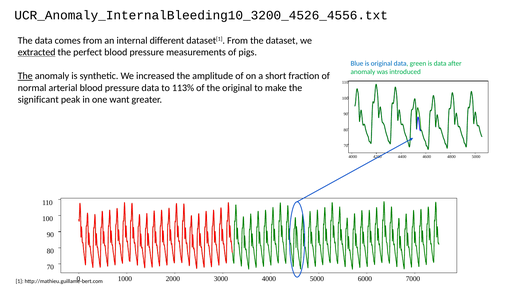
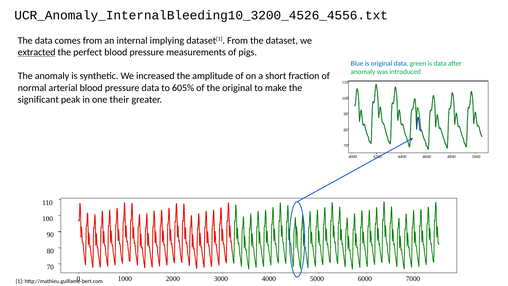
different: different -> implying (167, 40)
The underline: present -> none (25, 76)
113%: 113% -> 605% (183, 88)
want: want -> their (119, 100)
